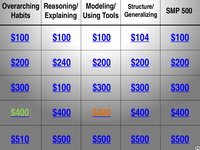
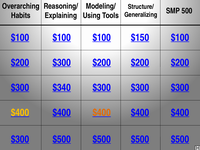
$104: $104 -> $150 (140, 38)
$200 $240: $240 -> $300 (62, 63)
$300 $100: $100 -> $340 (62, 88)
$400 colour: light green -> yellow (20, 113)
$510: $510 -> $300 (20, 139)
